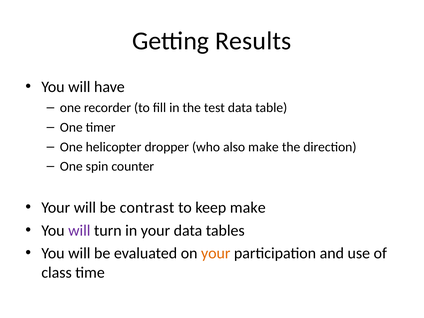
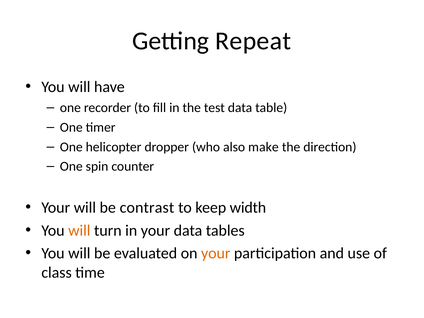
Results: Results -> Repeat (253, 41)
keep make: make -> width (248, 208)
will colour: purple -> orange (79, 230)
